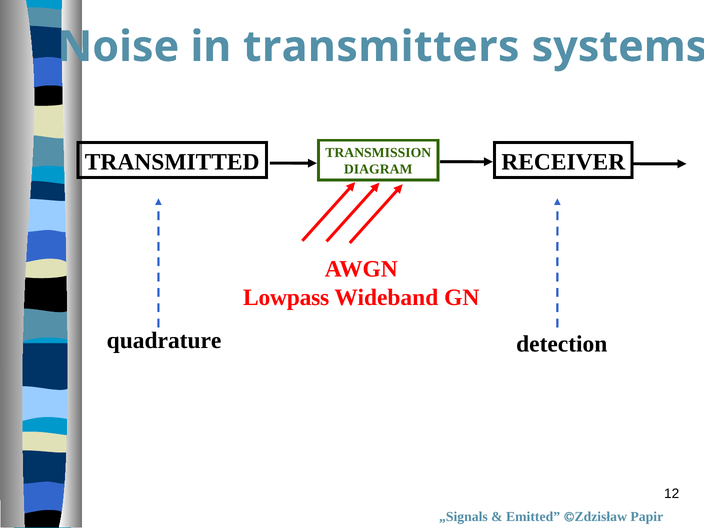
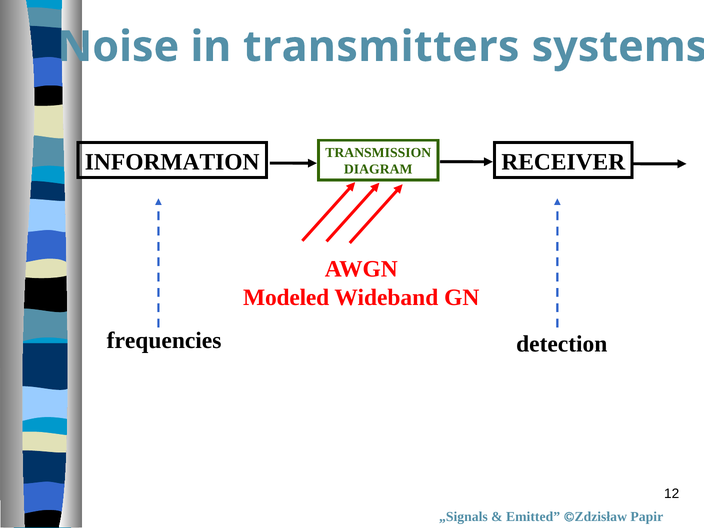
TRANSMITTED: TRANSMITTED -> INFORMATION (172, 162)
Lowpass: Lowpass -> Modeled (286, 297)
quadrature: quadrature -> frequencies (164, 341)
